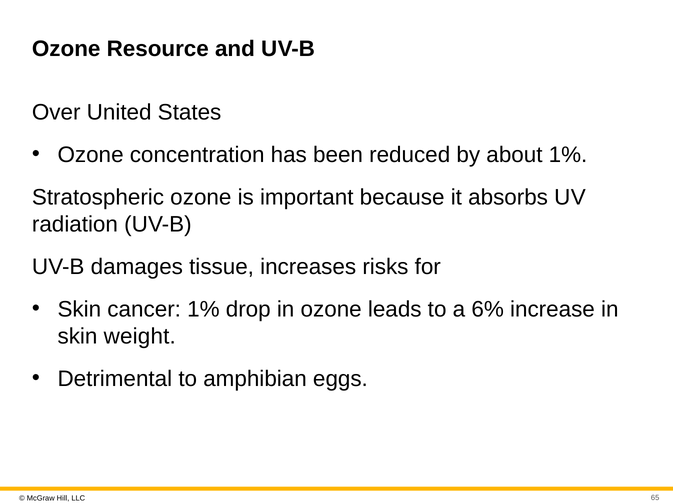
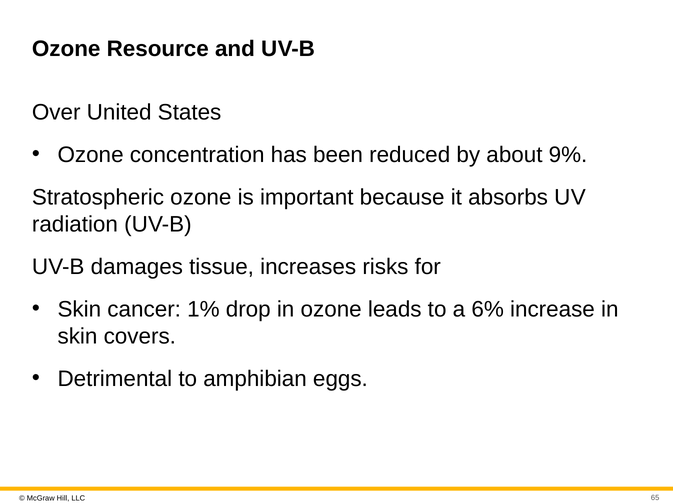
about 1%: 1% -> 9% (568, 155)
weight: weight -> covers (140, 337)
